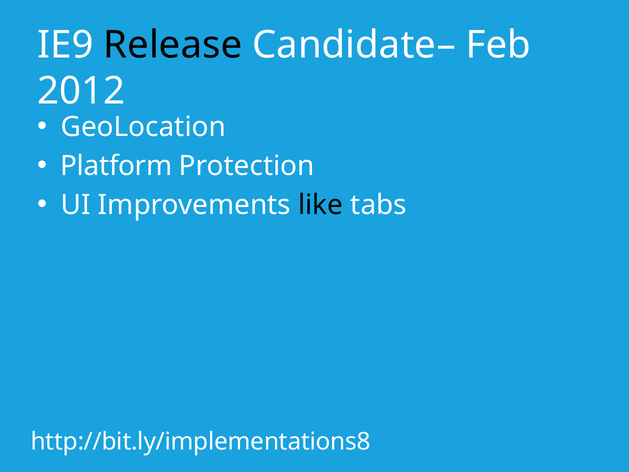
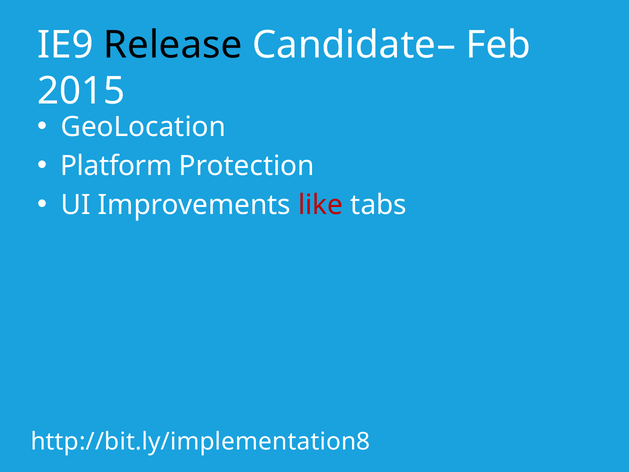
2012: 2012 -> 2015 (81, 91)
like colour: black -> red (321, 205)
http://bit.ly/implementations8: http://bit.ly/implementations8 -> http://bit.ly/implementation8 (200, 442)
